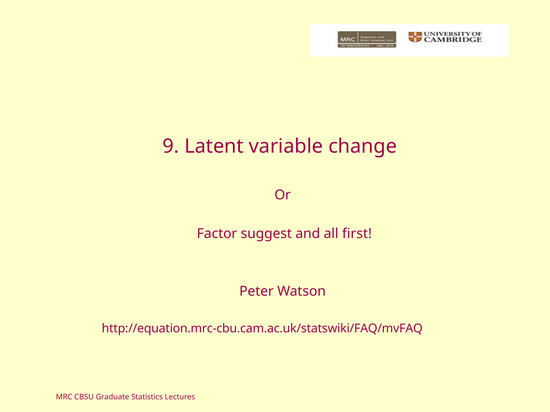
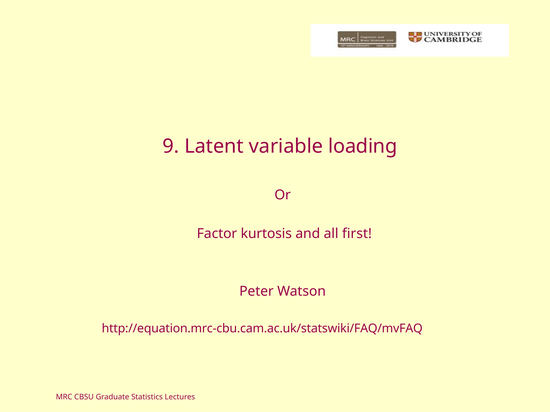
change: change -> loading (363, 147)
suggest: suggest -> kurtosis (266, 234)
